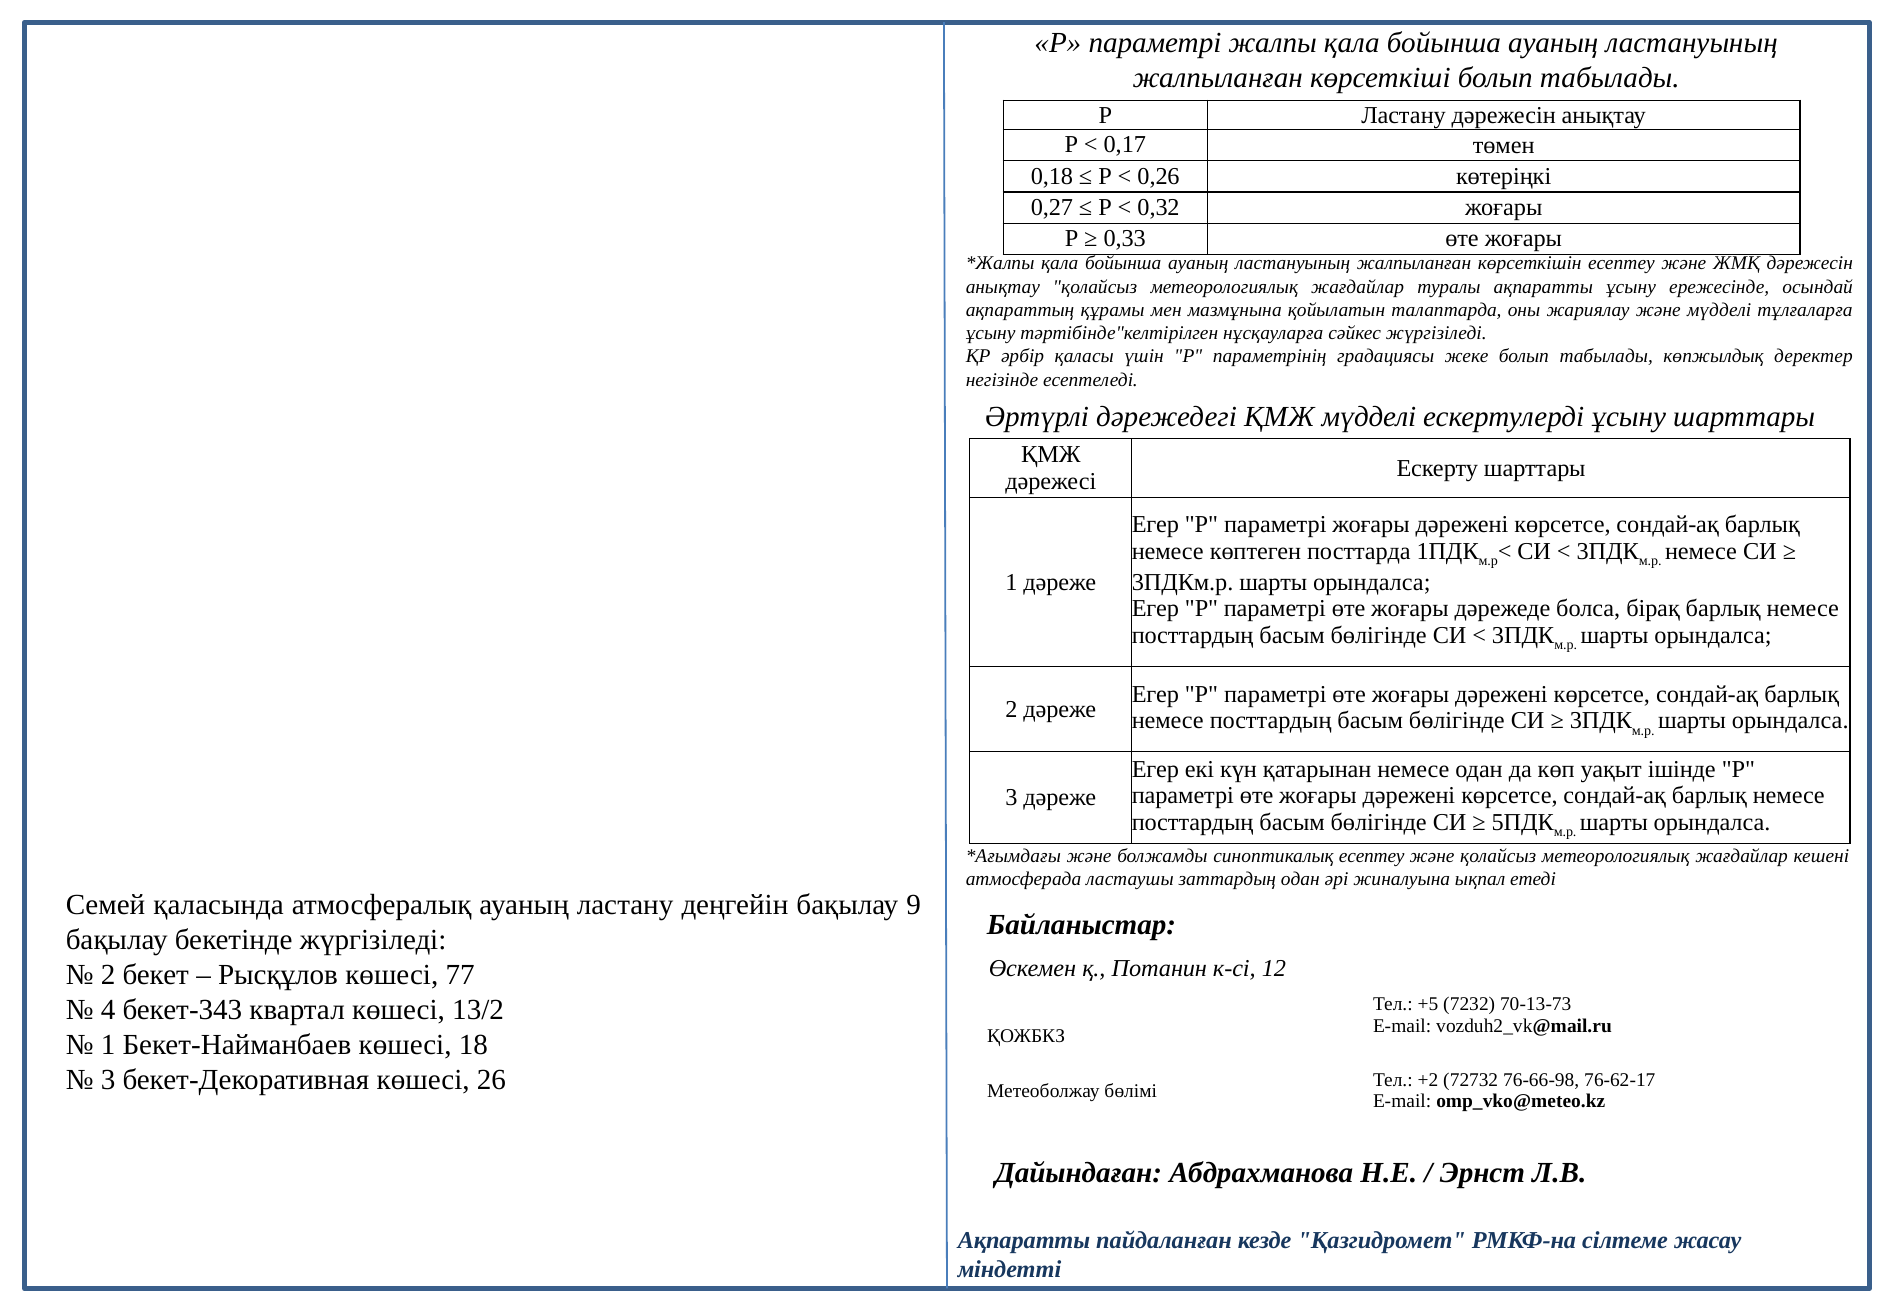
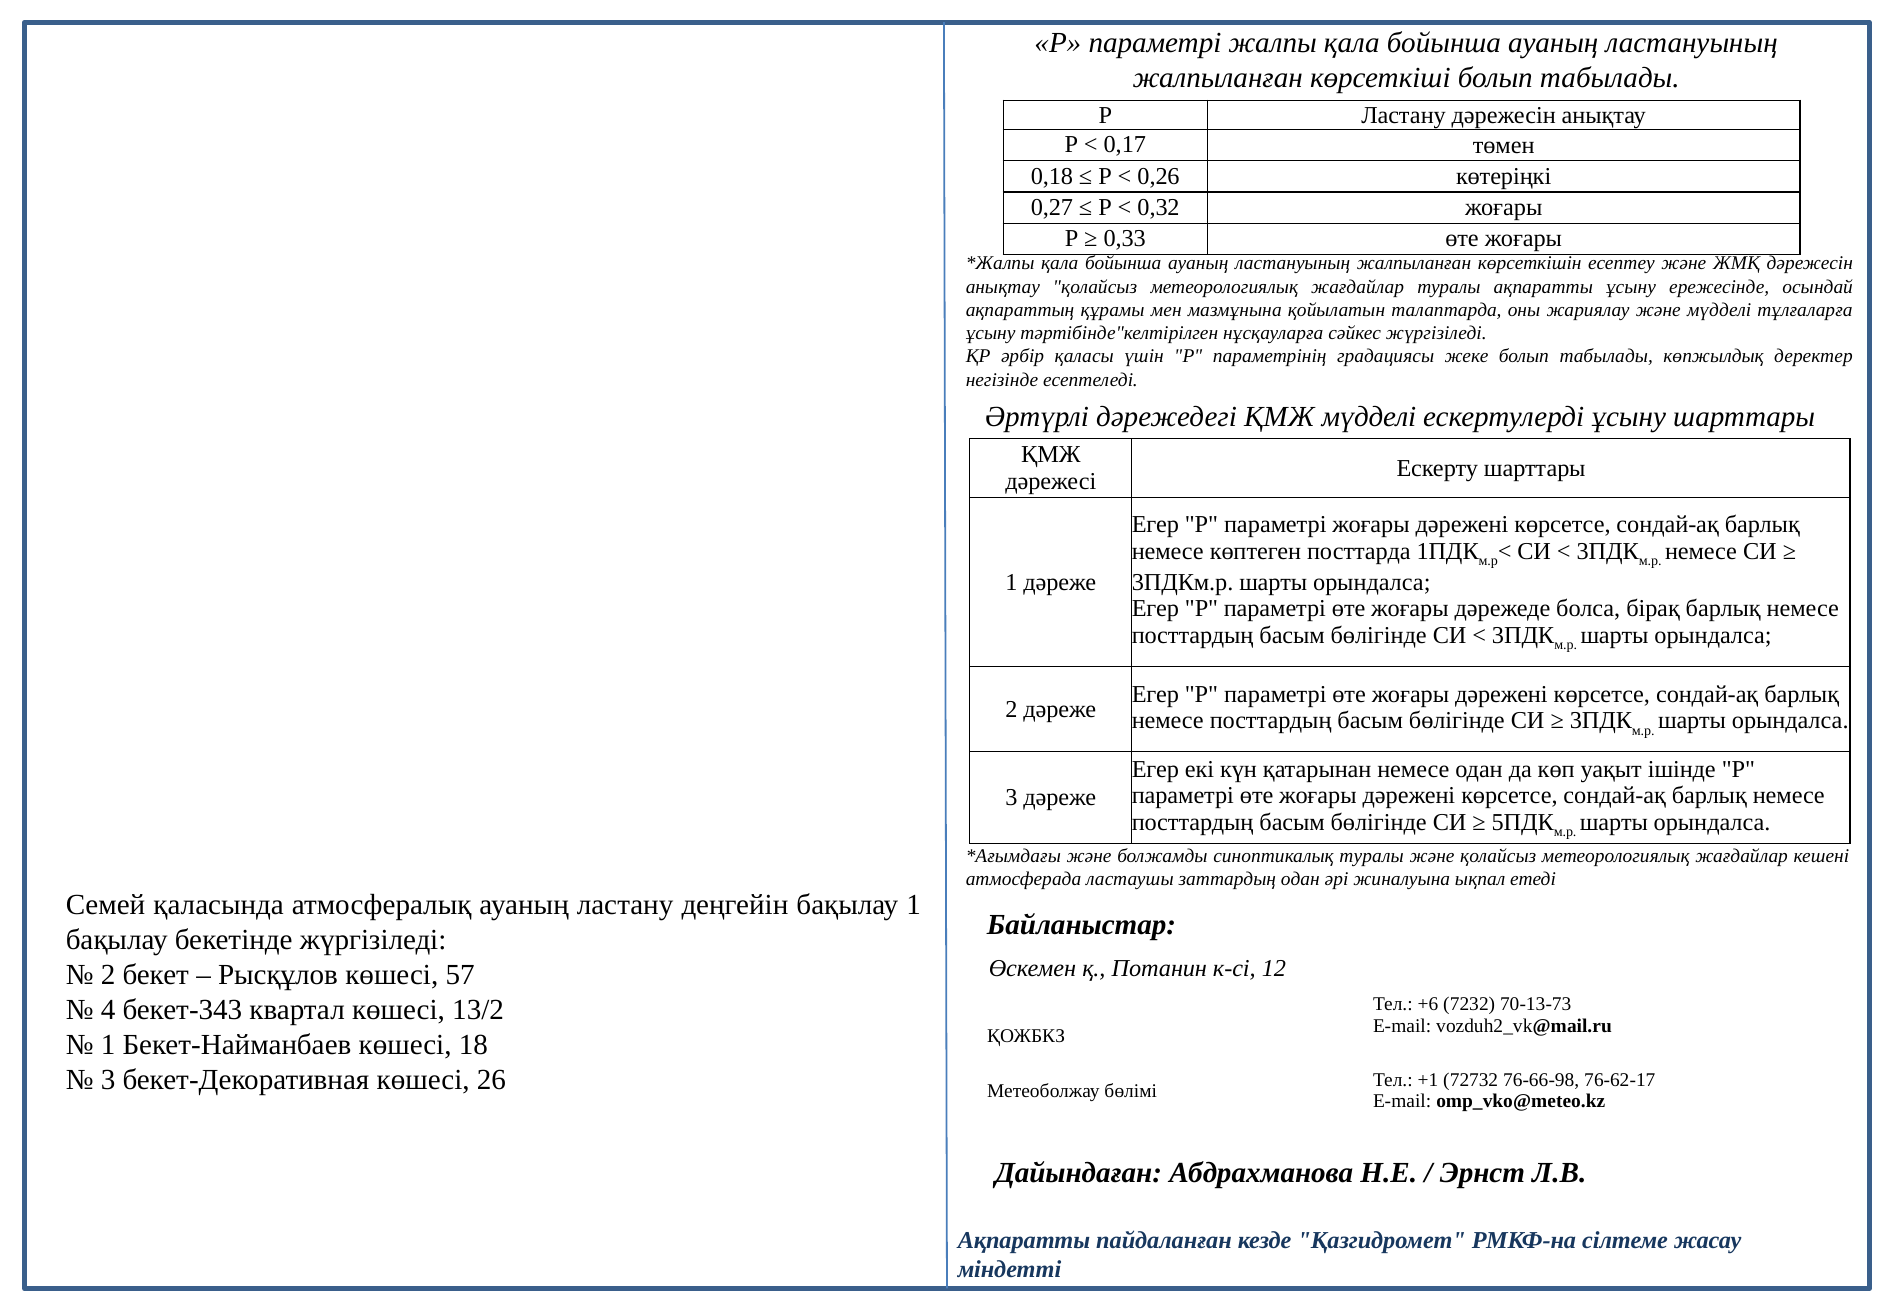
синоптикалық есептеу: есептеу -> туралы (1372, 856)
бақылау 9: 9 -> 1 (914, 905)
77: 77 -> 57 (460, 975)
+5: +5 -> +6 (1428, 1004)
+2: +2 -> +1 (1428, 1080)
